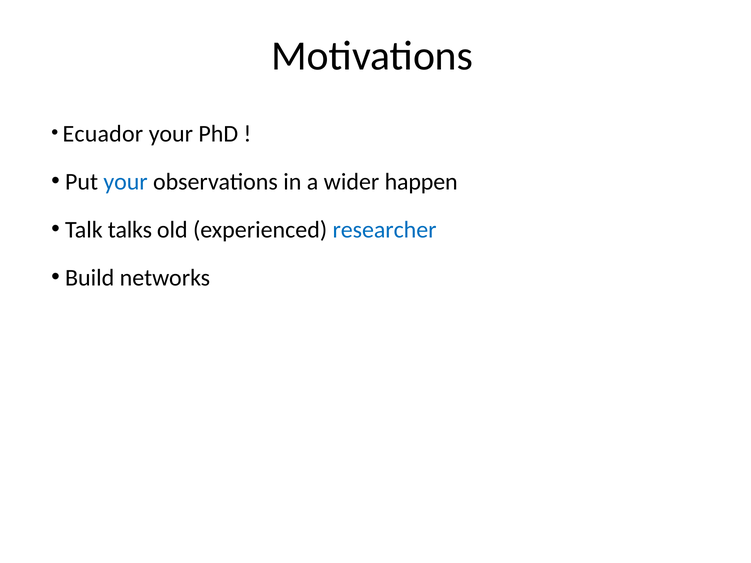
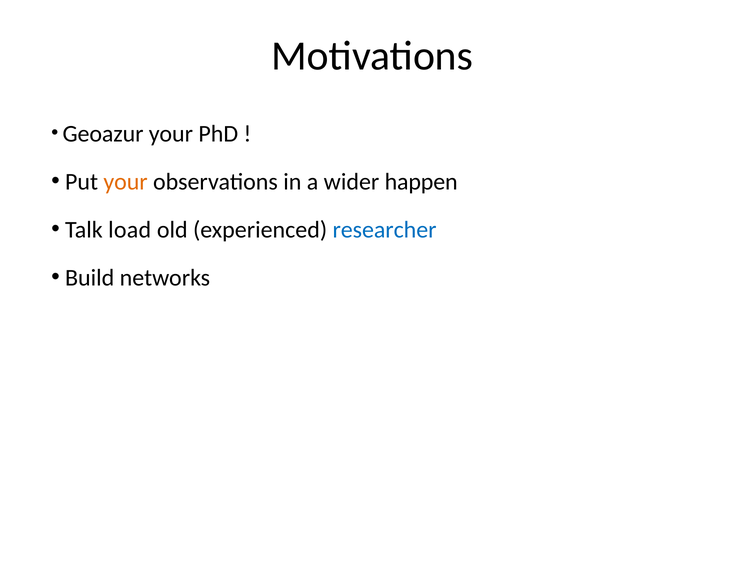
Ecuador: Ecuador -> Geoazur (103, 134)
your colour: blue -> orange (126, 182)
talks: talks -> load (130, 230)
